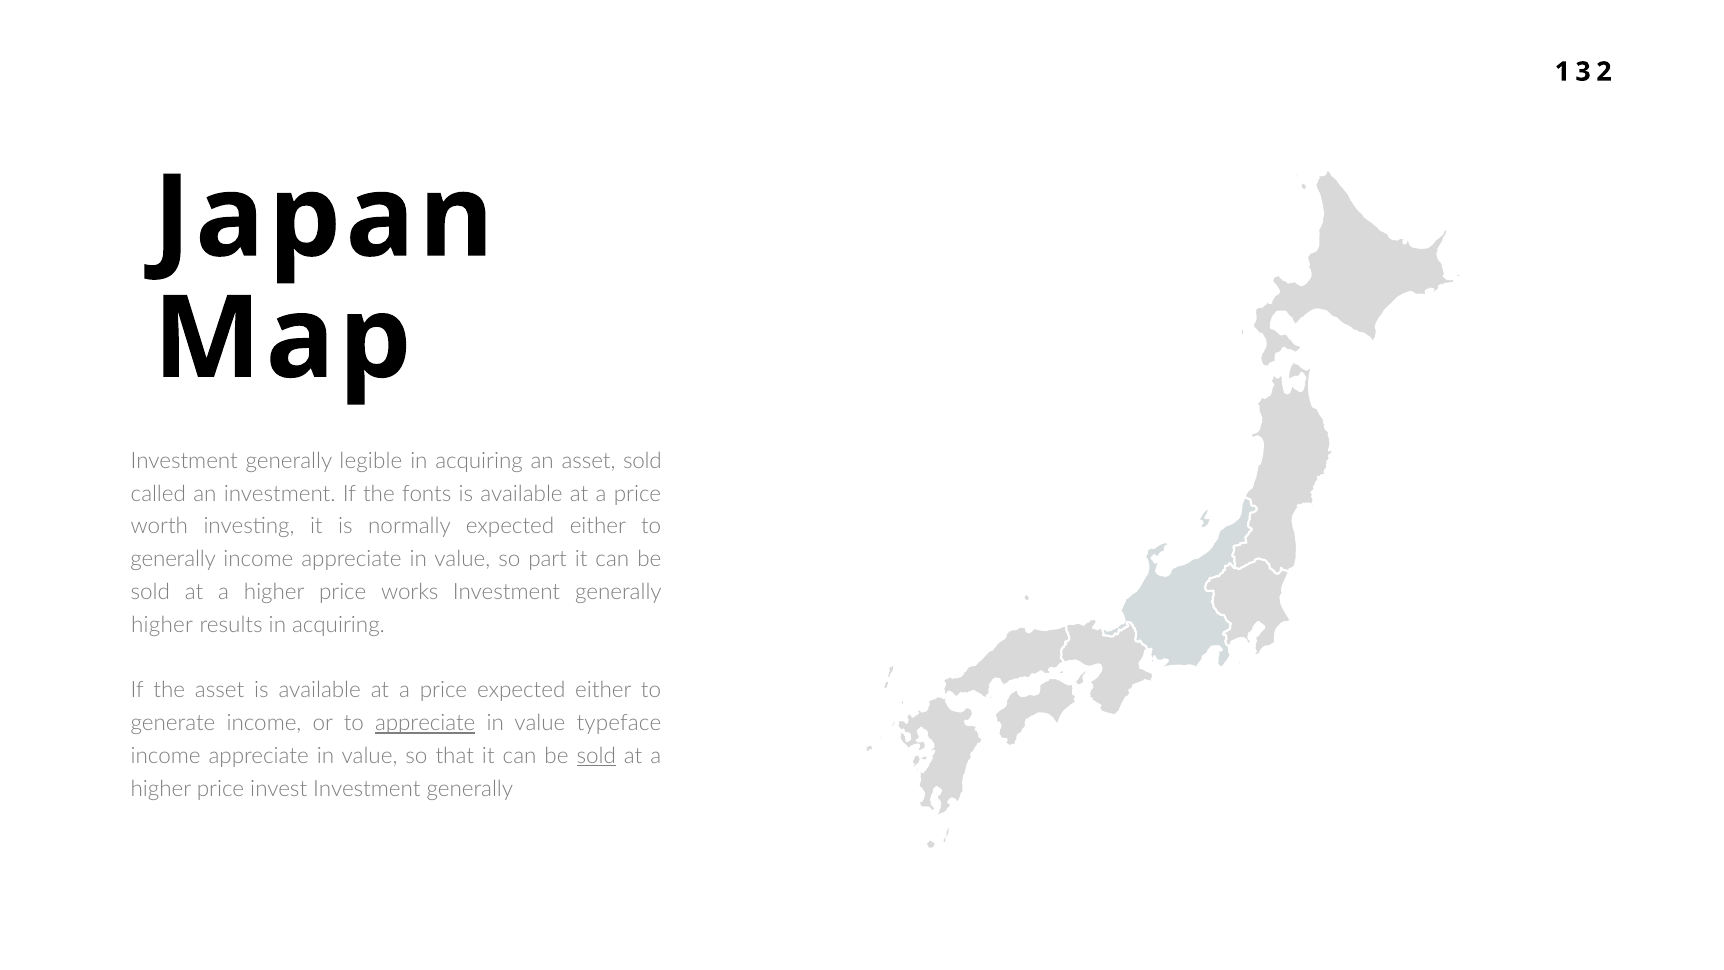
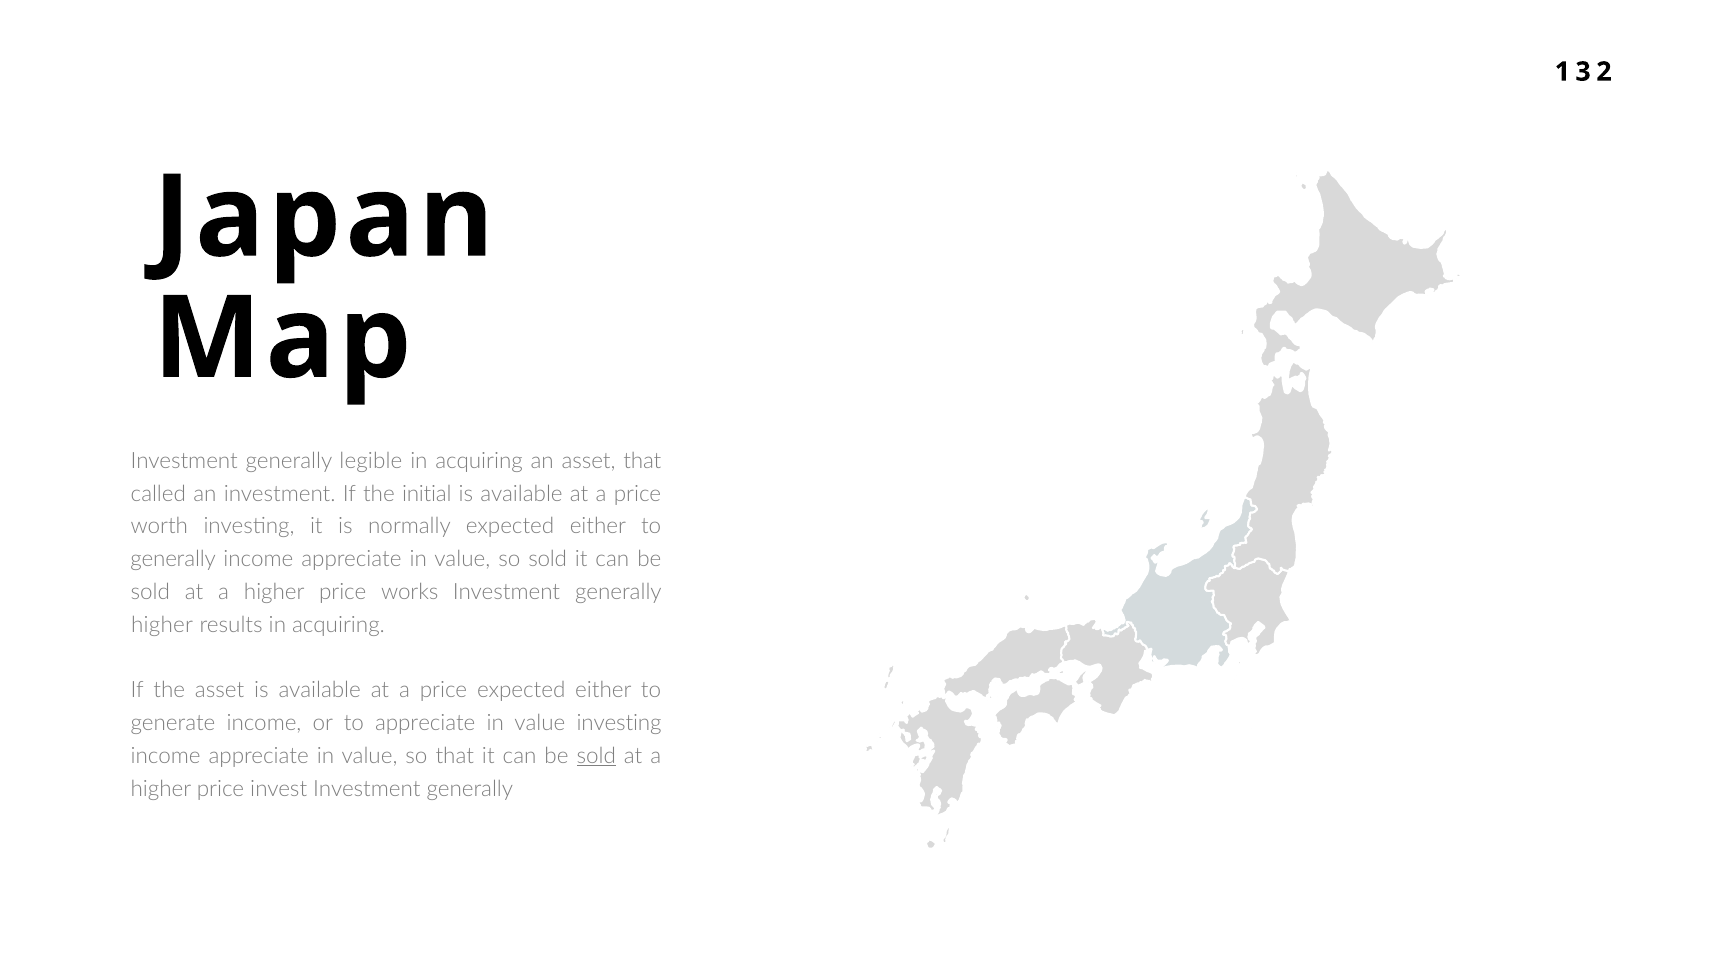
asset sold: sold -> that (642, 461)
fonts: fonts -> initial (427, 494)
so part: part -> sold (548, 559)
appreciate underline: present -> none (425, 723)
value typeface: typeface -> investing (619, 723)
